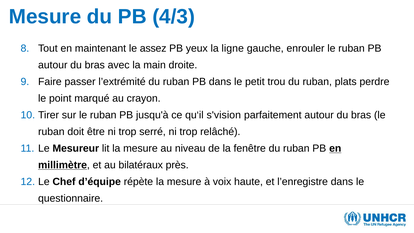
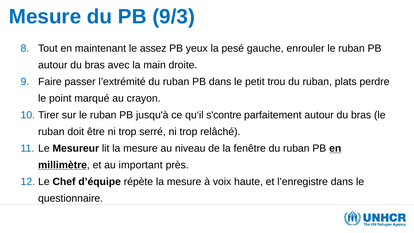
4/3: 4/3 -> 9/3 (174, 17)
ligne: ligne -> pesé (233, 48)
s'vision: s'vision -> s'contre (224, 115)
bilatéraux: bilatéraux -> important (141, 165)
